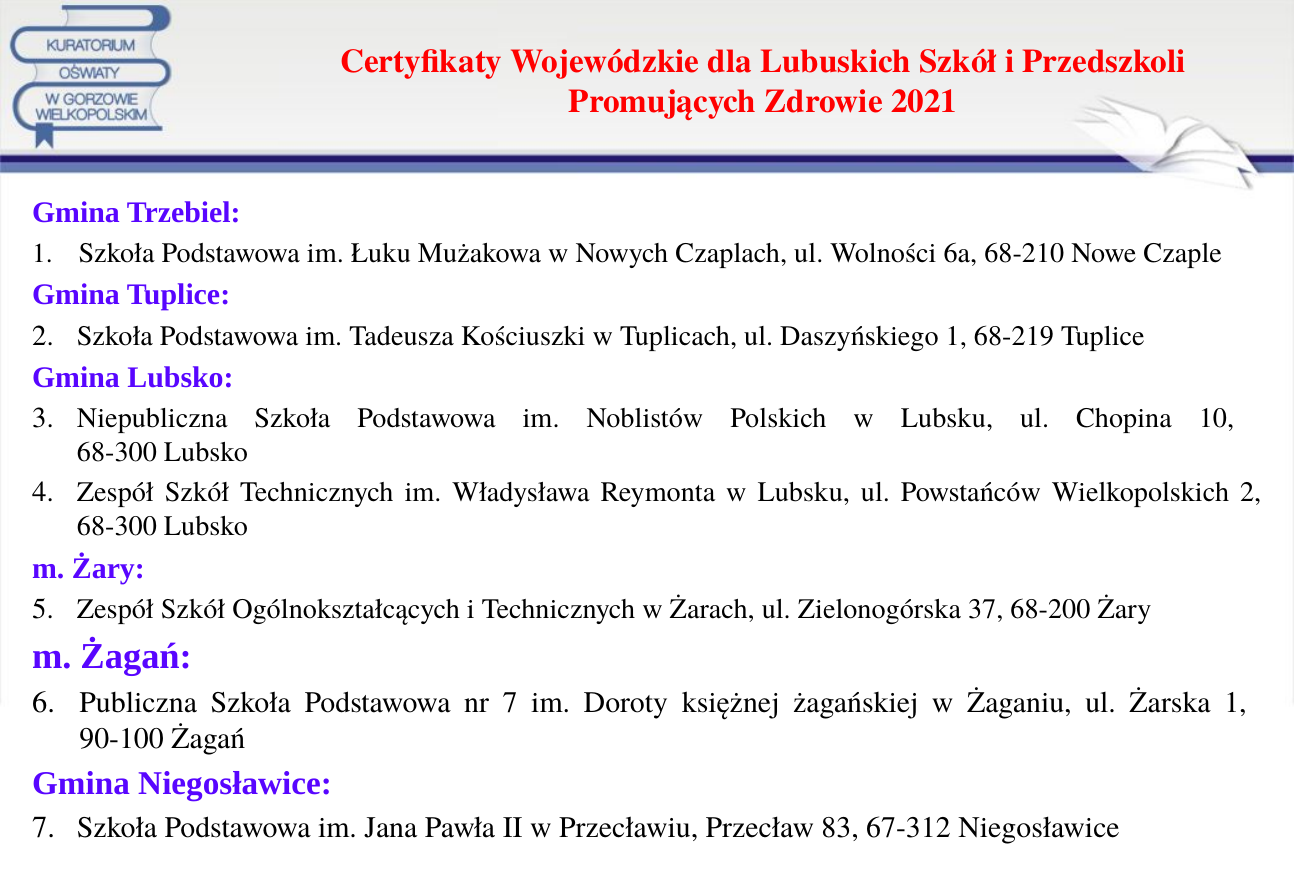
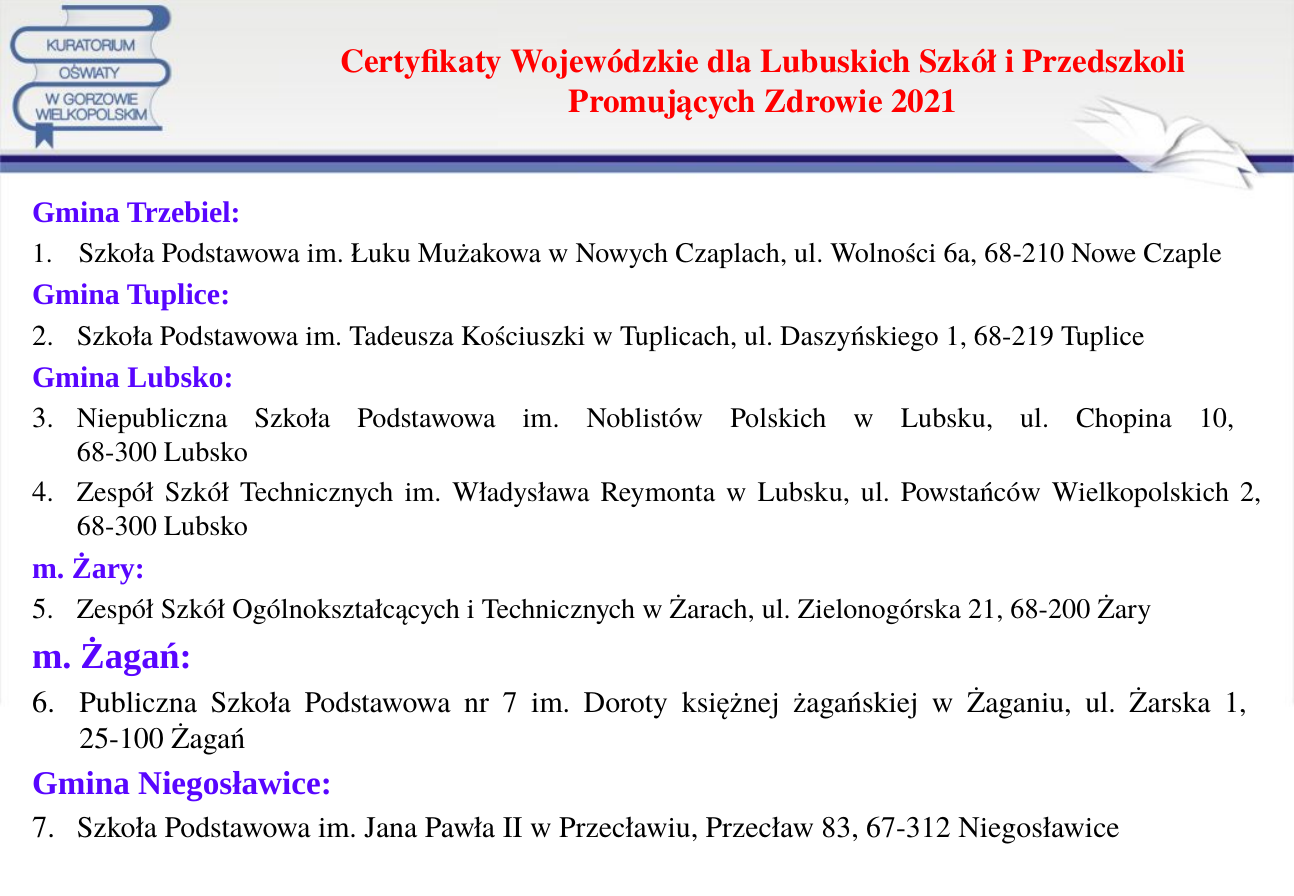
37: 37 -> 21 (986, 609)
90-100: 90-100 -> 25-100 (122, 738)
